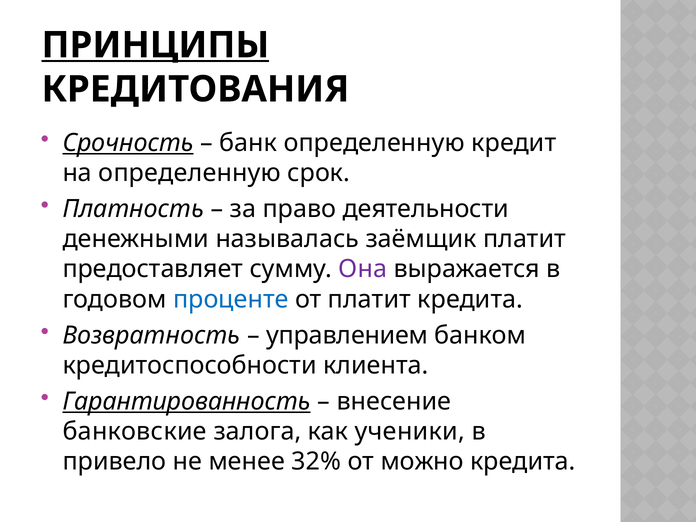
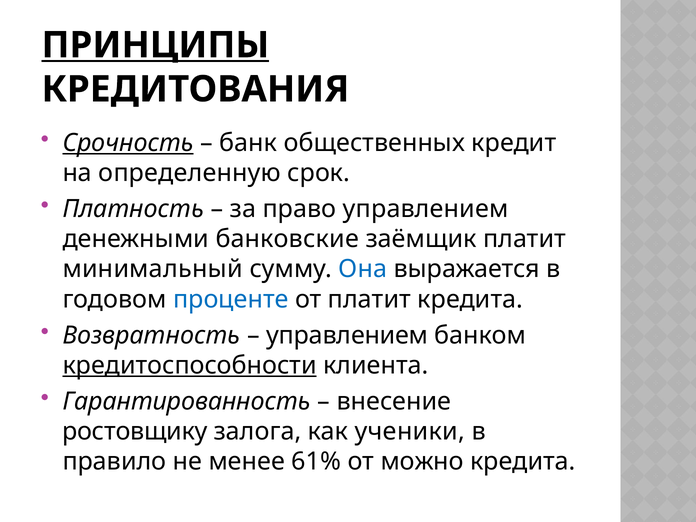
банк определенную: определенную -> общественных (374, 143)
право деятельности: деятельности -> управлением (426, 209)
называлась: называлась -> банковские (287, 239)
предоставляет: предоставляет -> минимальный (153, 269)
Она colour: purple -> blue (363, 269)
кредитоспособности underline: none -> present (190, 365)
Гарантированность underline: present -> none (187, 401)
банковские: банковские -> ростовщику (135, 431)
привело: привело -> правило (114, 462)
32%: 32% -> 61% (316, 462)
